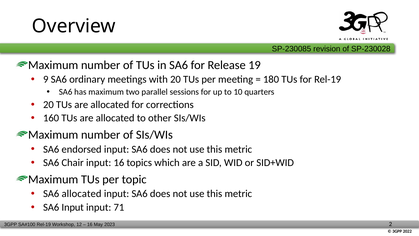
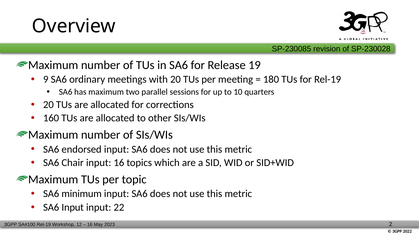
SA6 allocated: allocated -> minimum (82, 194)
71: 71 -> 22 (119, 207)
